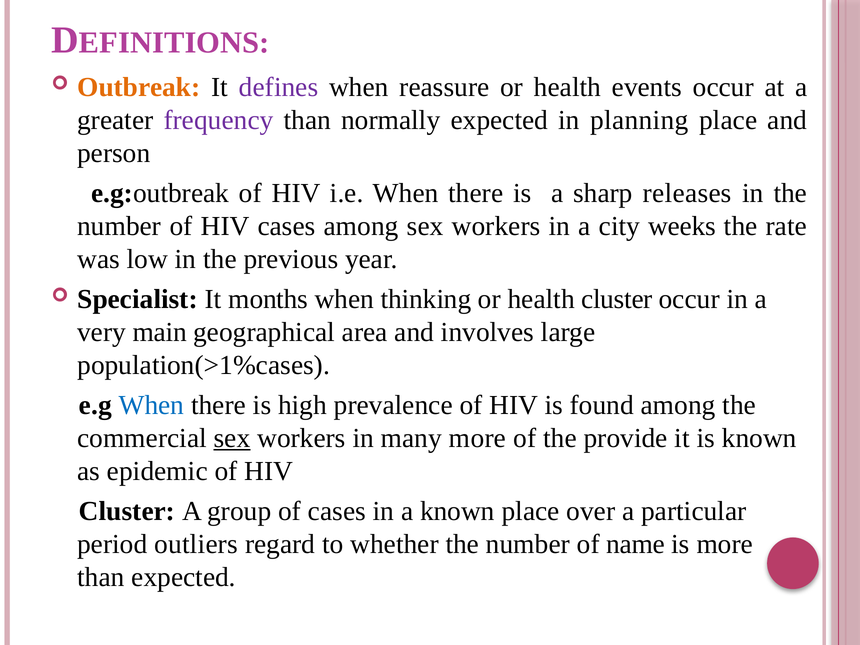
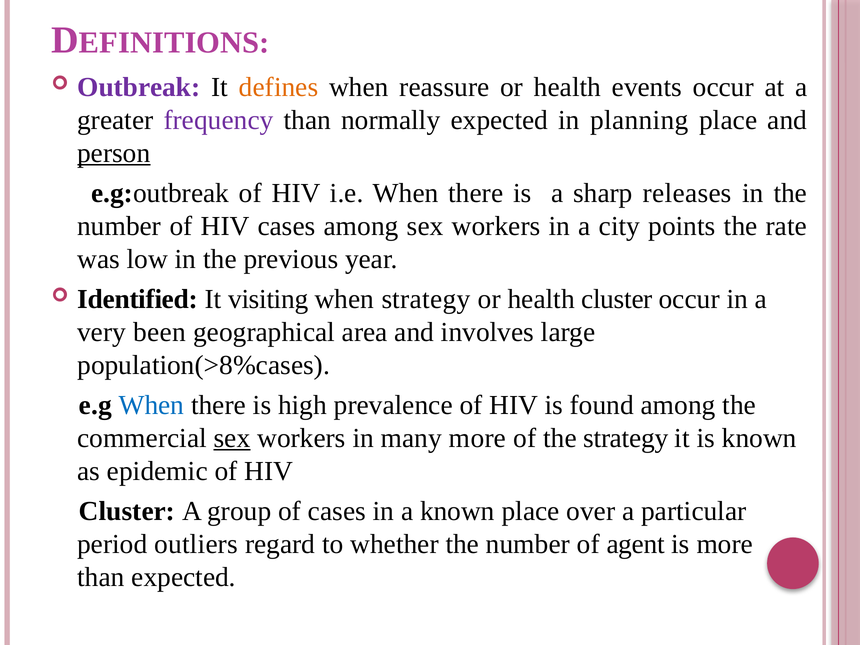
Outbreak colour: orange -> purple (139, 87)
defines colour: purple -> orange (279, 87)
person underline: none -> present (114, 153)
weeks: weeks -> points (682, 226)
Specialist: Specialist -> Identified (138, 299)
months: months -> visiting (268, 299)
when thinking: thinking -> strategy (426, 299)
main: main -> been (159, 332)
population(>1%cases: population(>1%cases -> population(>8%cases (204, 365)
the provide: provide -> strategy (626, 438)
name: name -> agent (636, 544)
